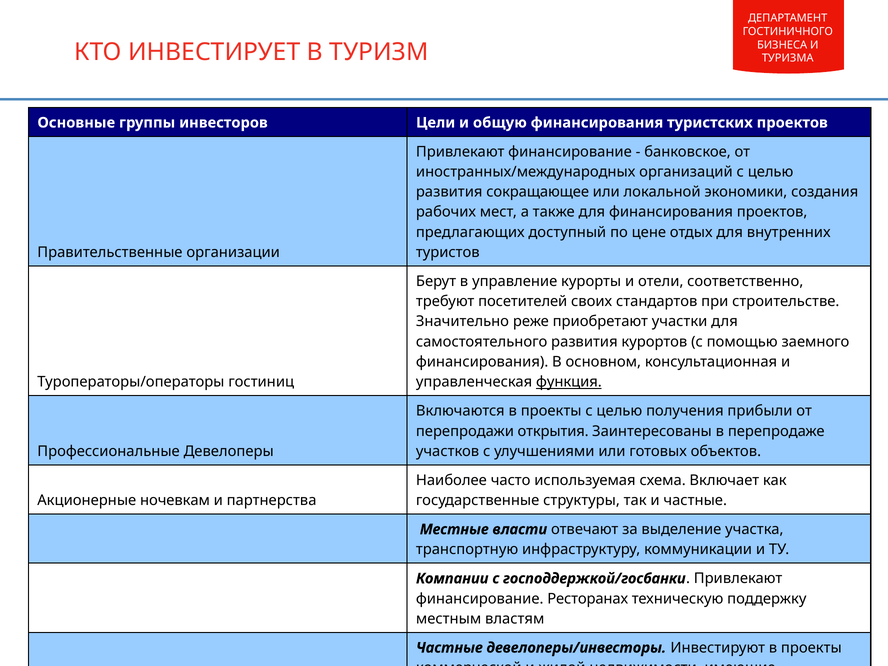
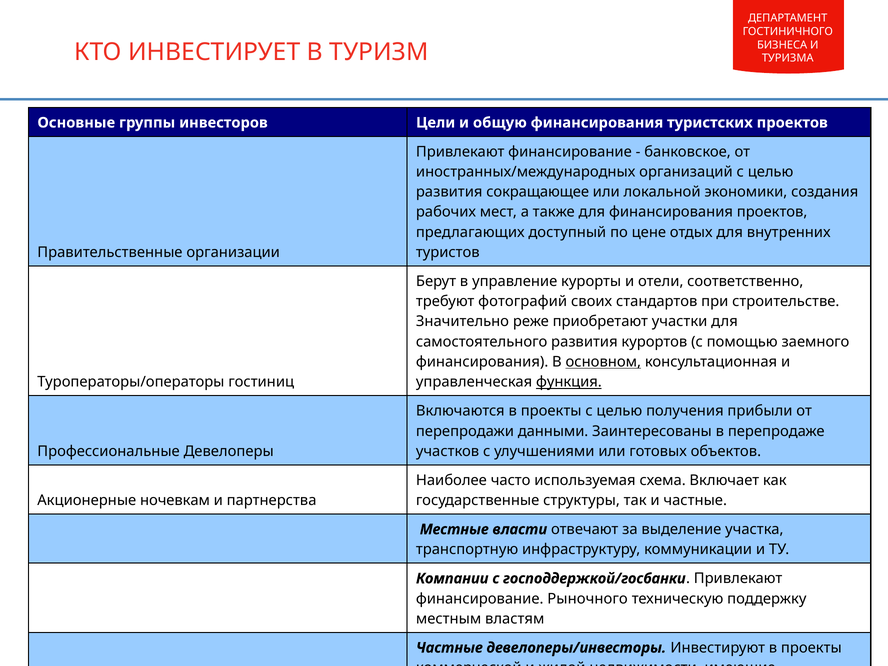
посетителей: посетителей -> фотографий (523, 301)
основном underline: none -> present (603, 362)
открытия: открытия -> данными (553, 431)
Ресторанах: Ресторанах -> Рыночного (588, 599)
